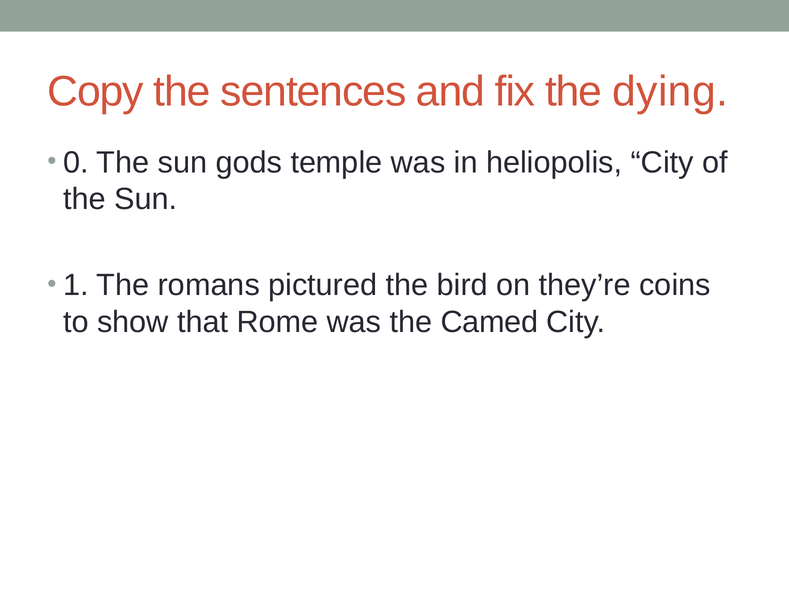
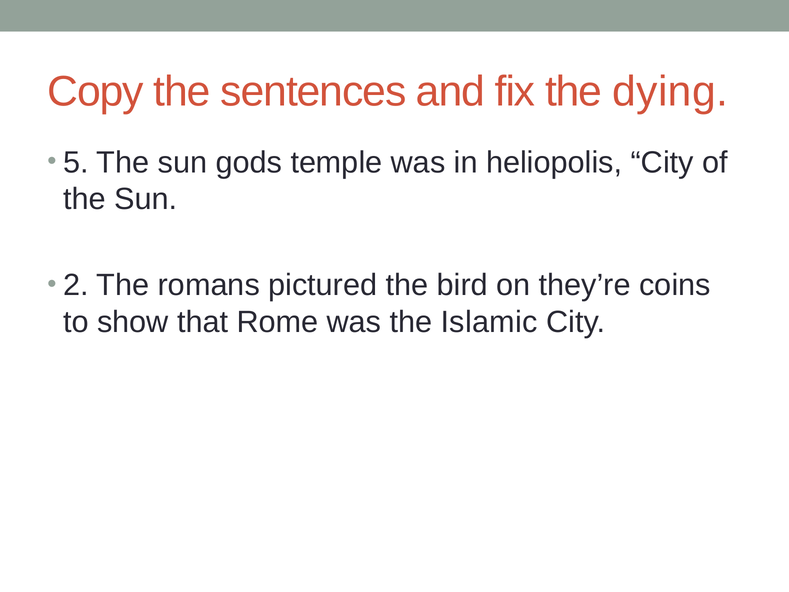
0: 0 -> 5 (76, 163)
1: 1 -> 2 (76, 285)
Camed: Camed -> Islamic (489, 322)
